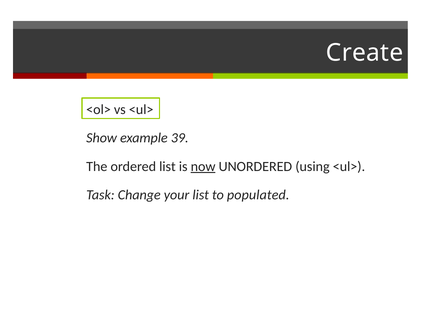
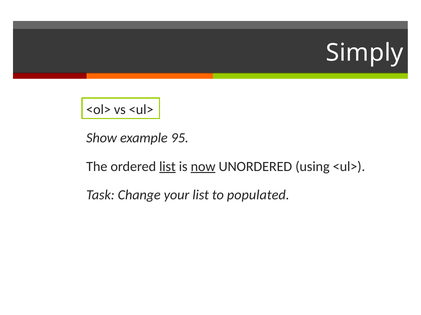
Create: Create -> Simply (365, 53)
39: 39 -> 95 (180, 138)
list underline: none -> present (167, 167)
